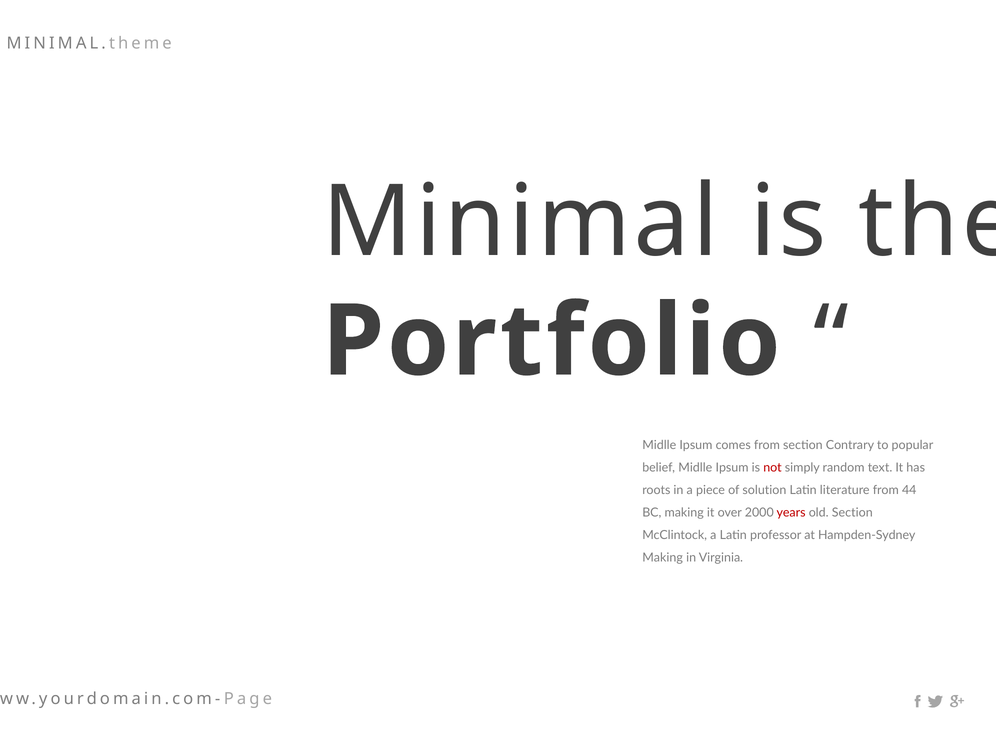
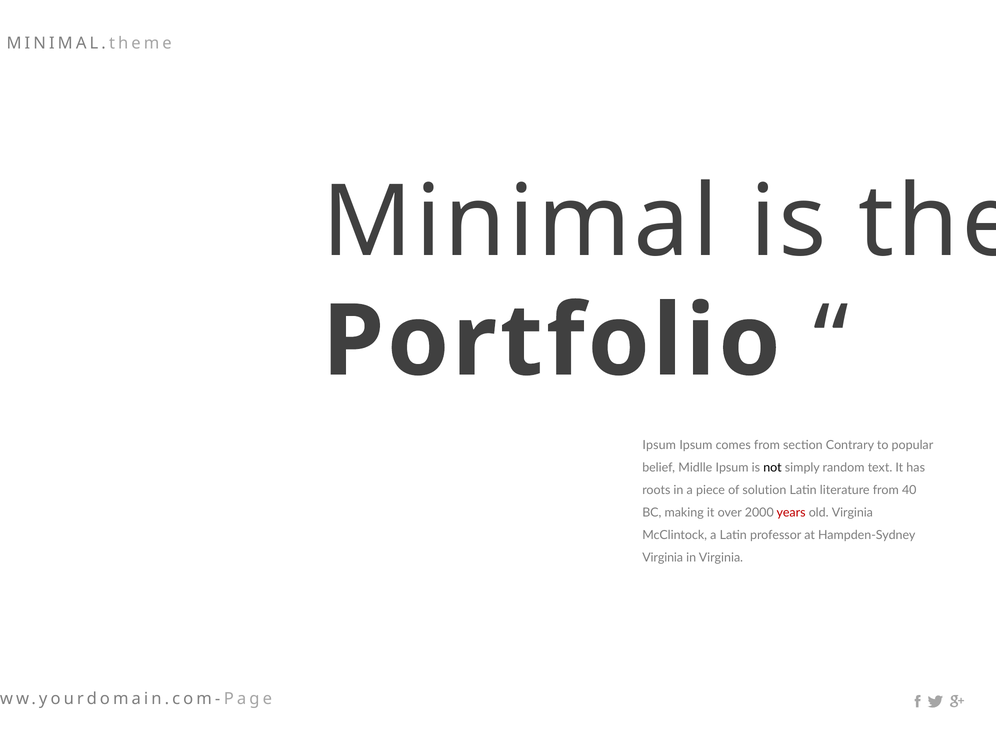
Midlle: Midlle -> Ipsum (659, 445)
not colour: red -> black (772, 468)
44: 44 -> 40 (909, 490)
old Section: Section -> Virginia (852, 513)
Making: Making -> Virginia (663, 557)
